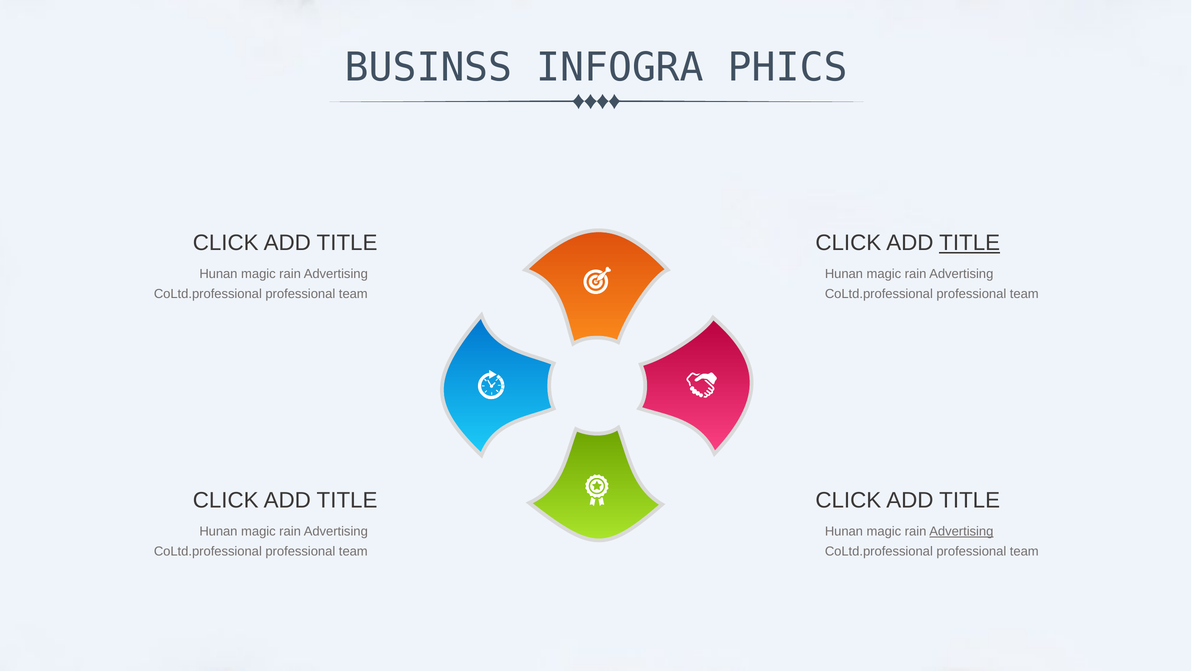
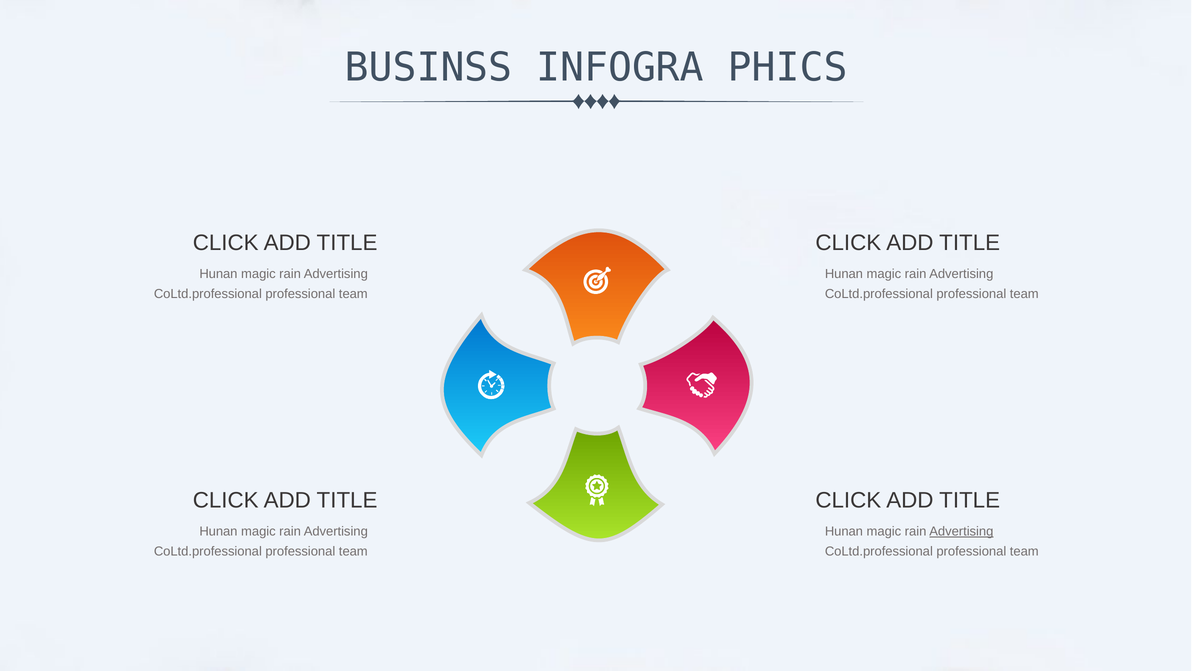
TITLE underline: present -> none (970, 243)
